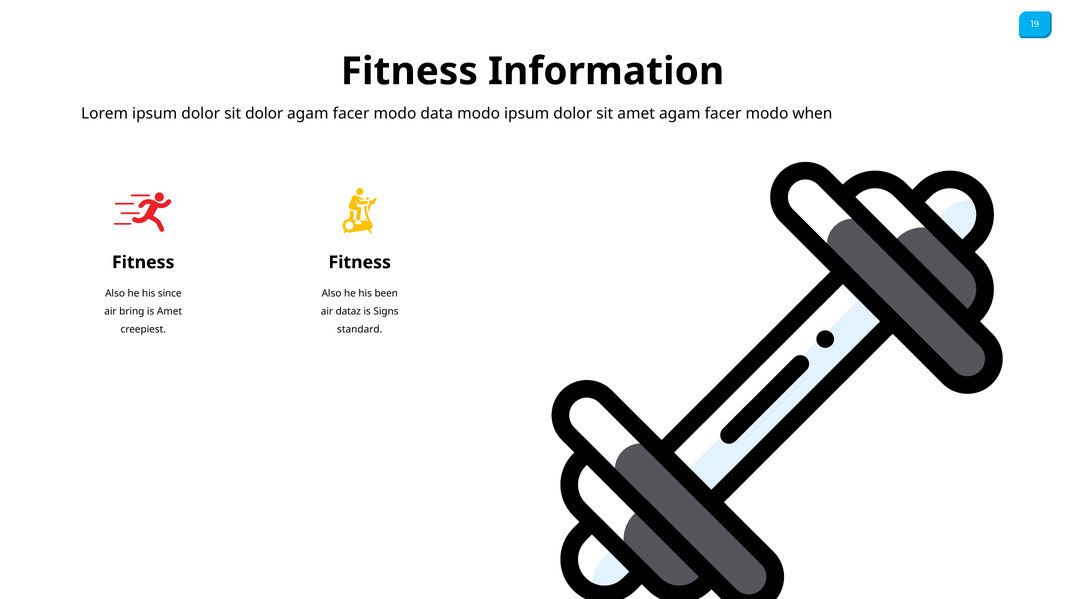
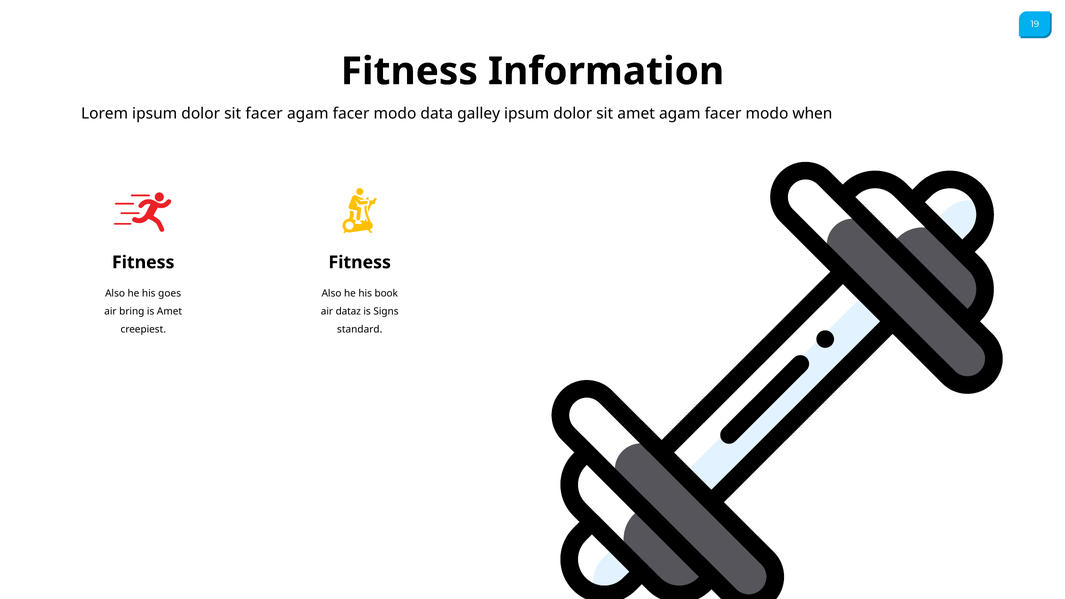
sit dolor: dolor -> facer (264, 113)
data modo: modo -> galley (479, 113)
since: since -> goes (170, 293)
been: been -> book (386, 293)
